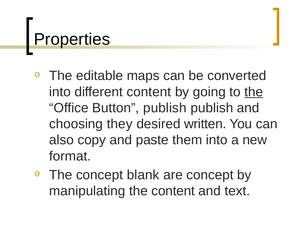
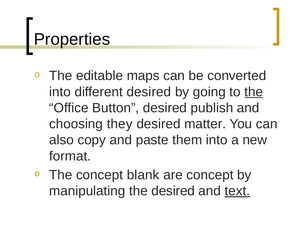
different content: content -> desired (149, 92)
Button publish: publish -> desired (165, 108)
written: written -> matter (205, 124)
the content: content -> desired (173, 191)
text underline: none -> present (237, 191)
